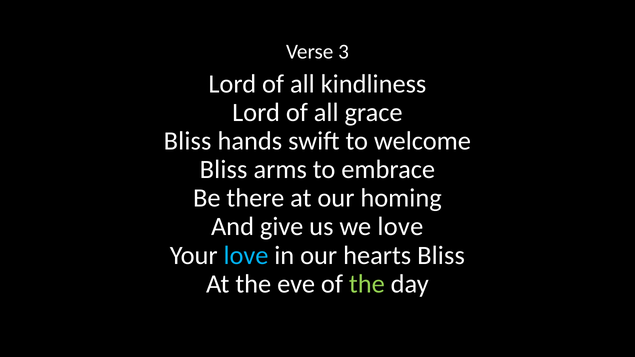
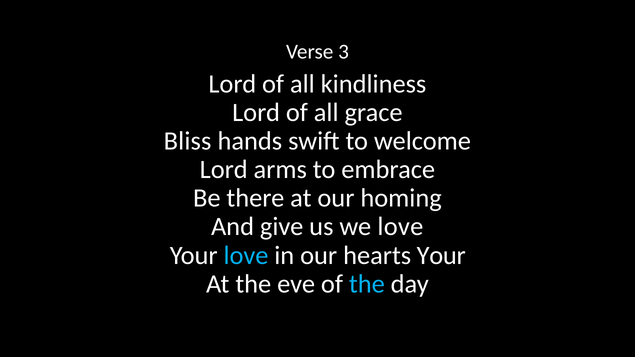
Bliss: Bliss -> Lord (224, 170)
hearts Bliss: Bliss -> Your (441, 255)
the colour: light green -> light blue (367, 284)
